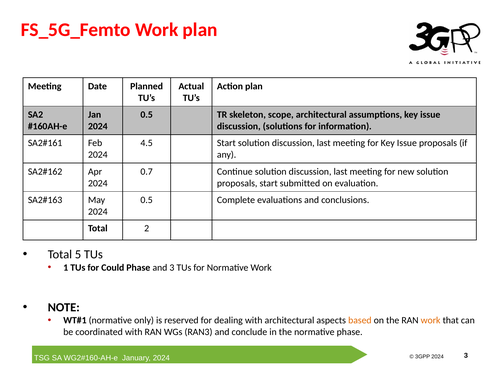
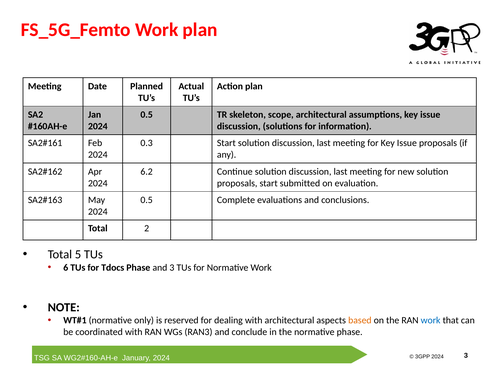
4.5: 4.5 -> 0.3 (147, 143)
0.7: 0.7 -> 6.2 (147, 172)
1: 1 -> 6 (66, 268)
Could: Could -> Tdocs (113, 268)
work colour: orange -> blue (431, 321)
